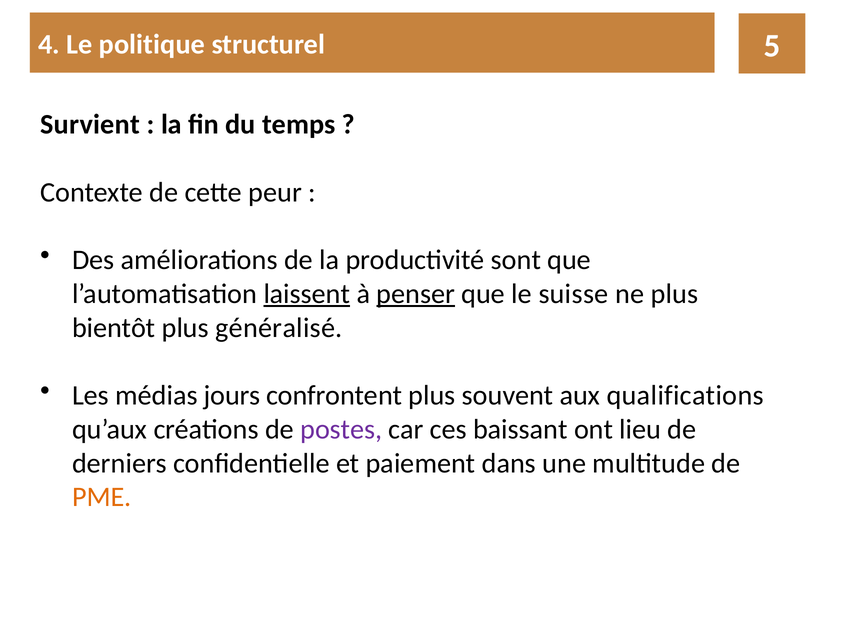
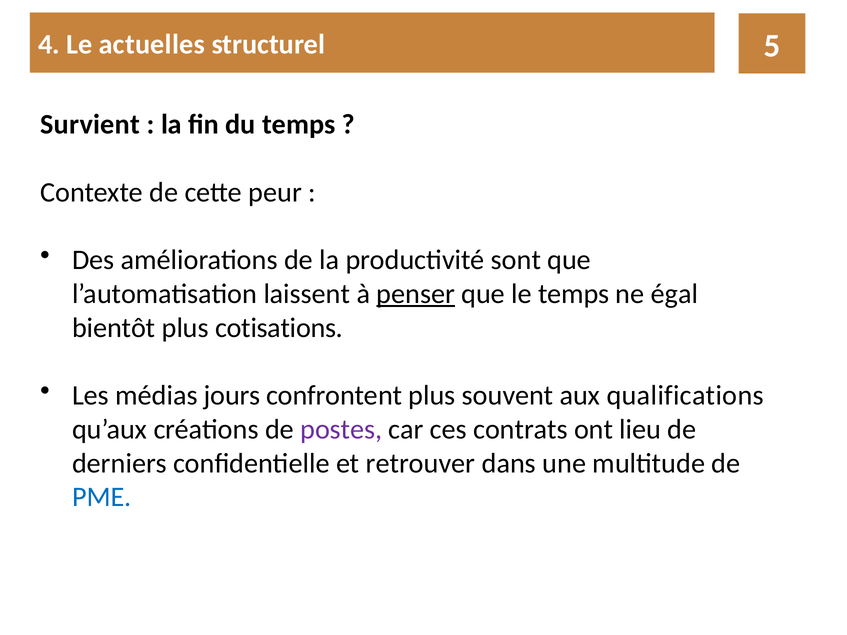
politique: politique -> actuelles (152, 45)
laissent underline: present -> none (307, 294)
le suisse: suisse -> temps (574, 294)
ne plus: plus -> égal (674, 294)
généralisé: généralisé -> cotisations (279, 328)
baissant: baissant -> contrats (520, 430)
paiement: paiement -> retrouver (420, 463)
PME colour: orange -> blue (102, 497)
